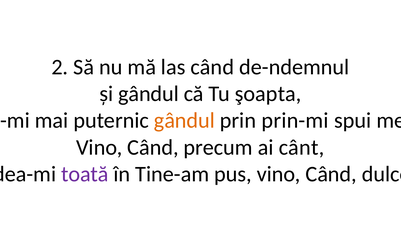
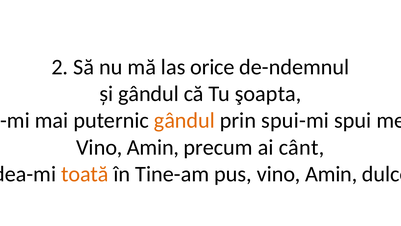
las când: când -> orice (212, 67)
prin-mi: prin-mi -> spui-mi (295, 120)
Când: Când -> Amin (153, 147)
toată colour: purple -> orange (85, 174)
pus vino Când: Când -> Amin (331, 174)
